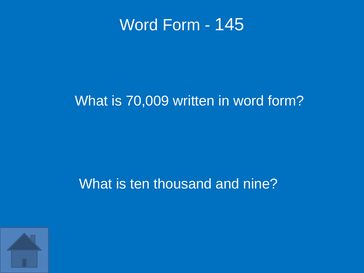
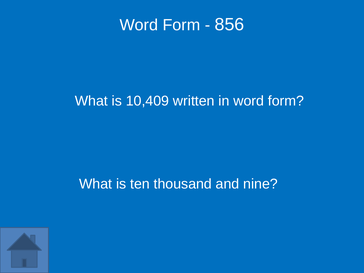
145: 145 -> 856 (229, 25)
70,009: 70,009 -> 10,409 (147, 101)
